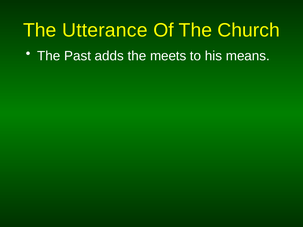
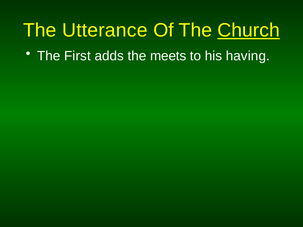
Church underline: none -> present (249, 30)
Past: Past -> First (77, 56)
means: means -> having (248, 56)
